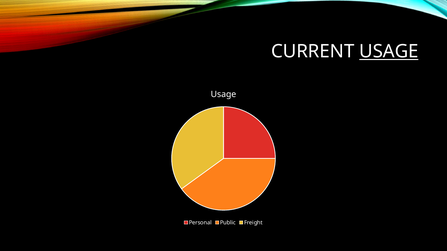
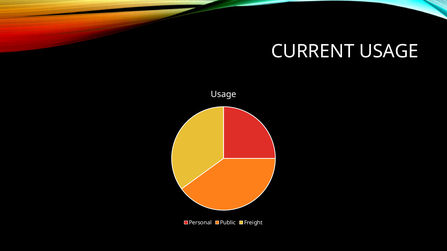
USAGE underline: present -> none (389, 52)
